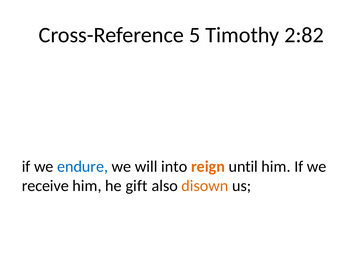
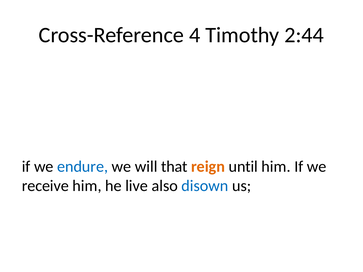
5: 5 -> 4 (195, 35)
2:82: 2:82 -> 2:44 (304, 35)
into: into -> that (174, 167)
gift: gift -> live (137, 186)
disown colour: orange -> blue (205, 186)
